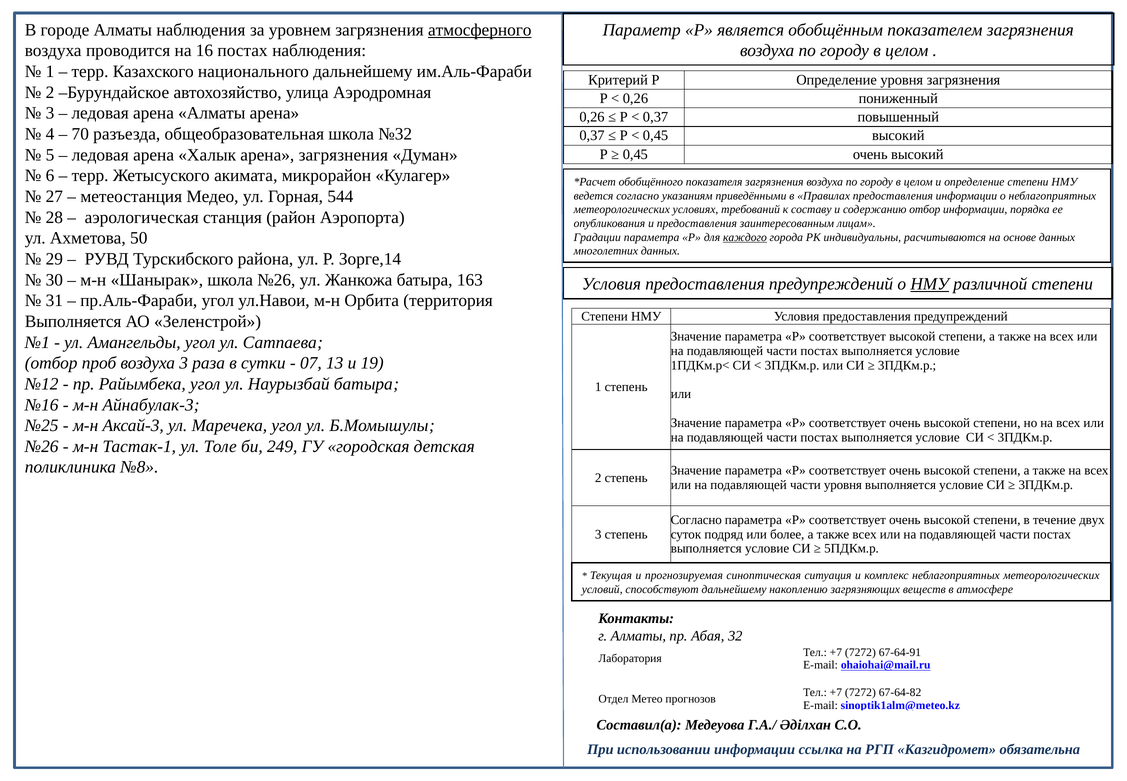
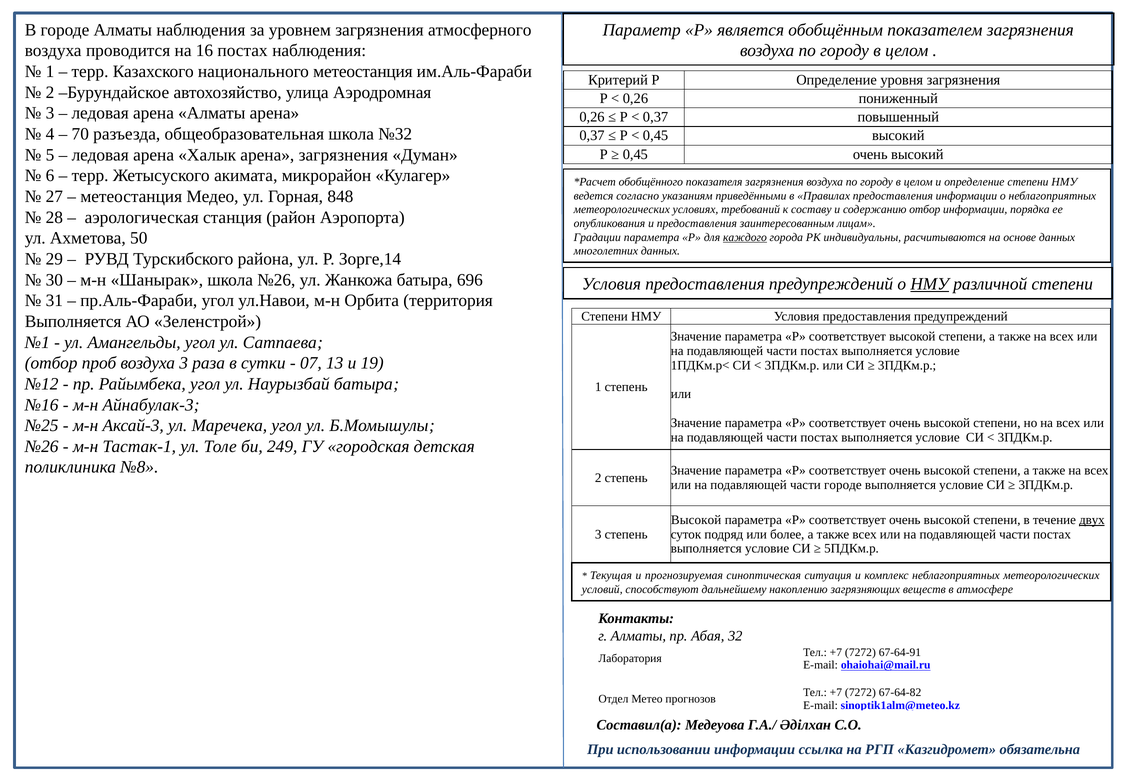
атмосферного underline: present -> none (480, 30)
национального дальнейшему: дальнейшему -> метеостанция (363, 71)
544: 544 -> 848 (340, 196)
163: 163 -> 696 (470, 280)
части уровня: уровня -> городе (843, 485)
Согласно: Согласно -> Высокой (696, 519)
двух underline: none -> present (1092, 519)
